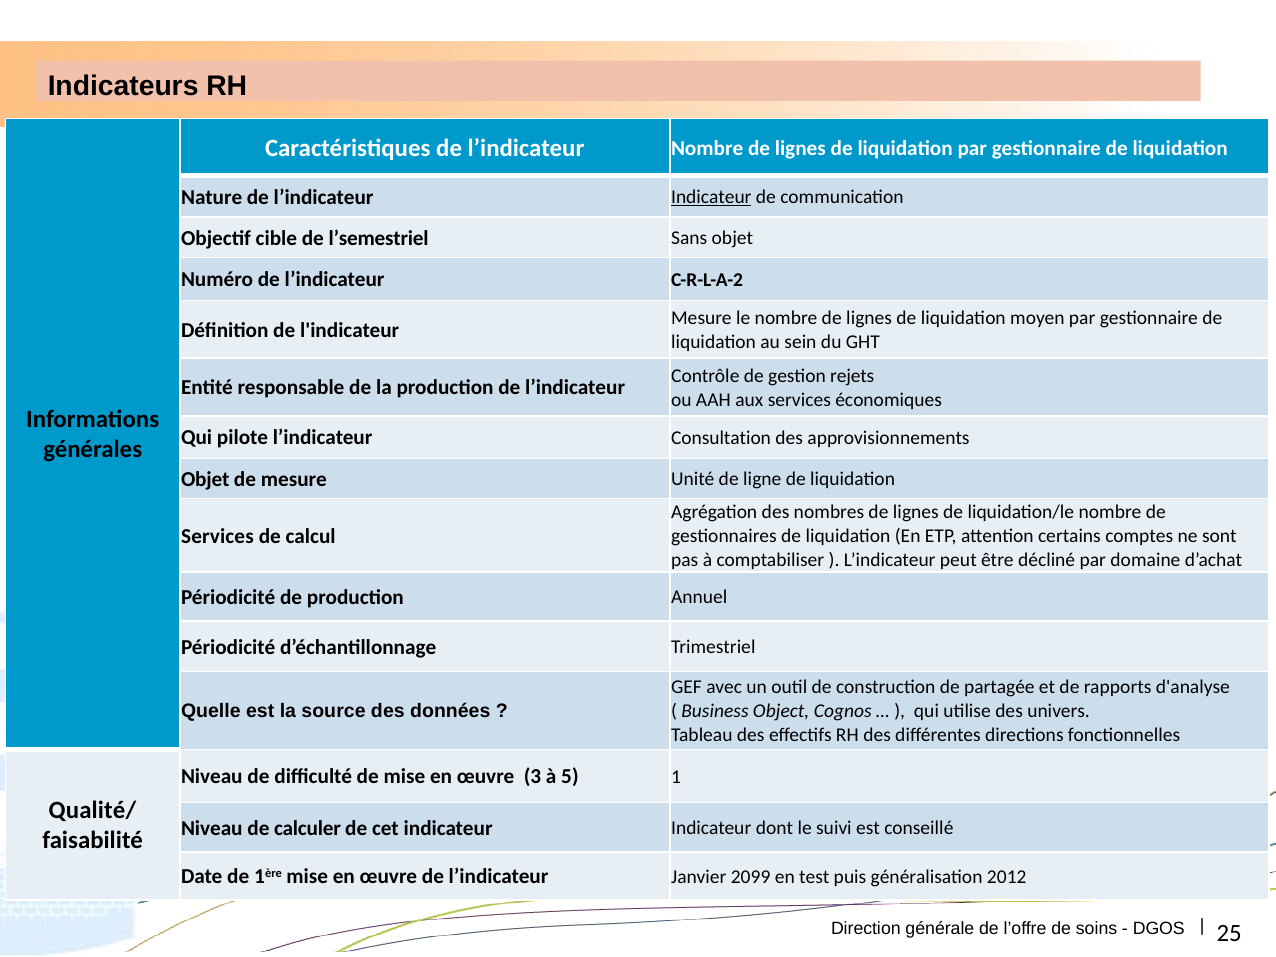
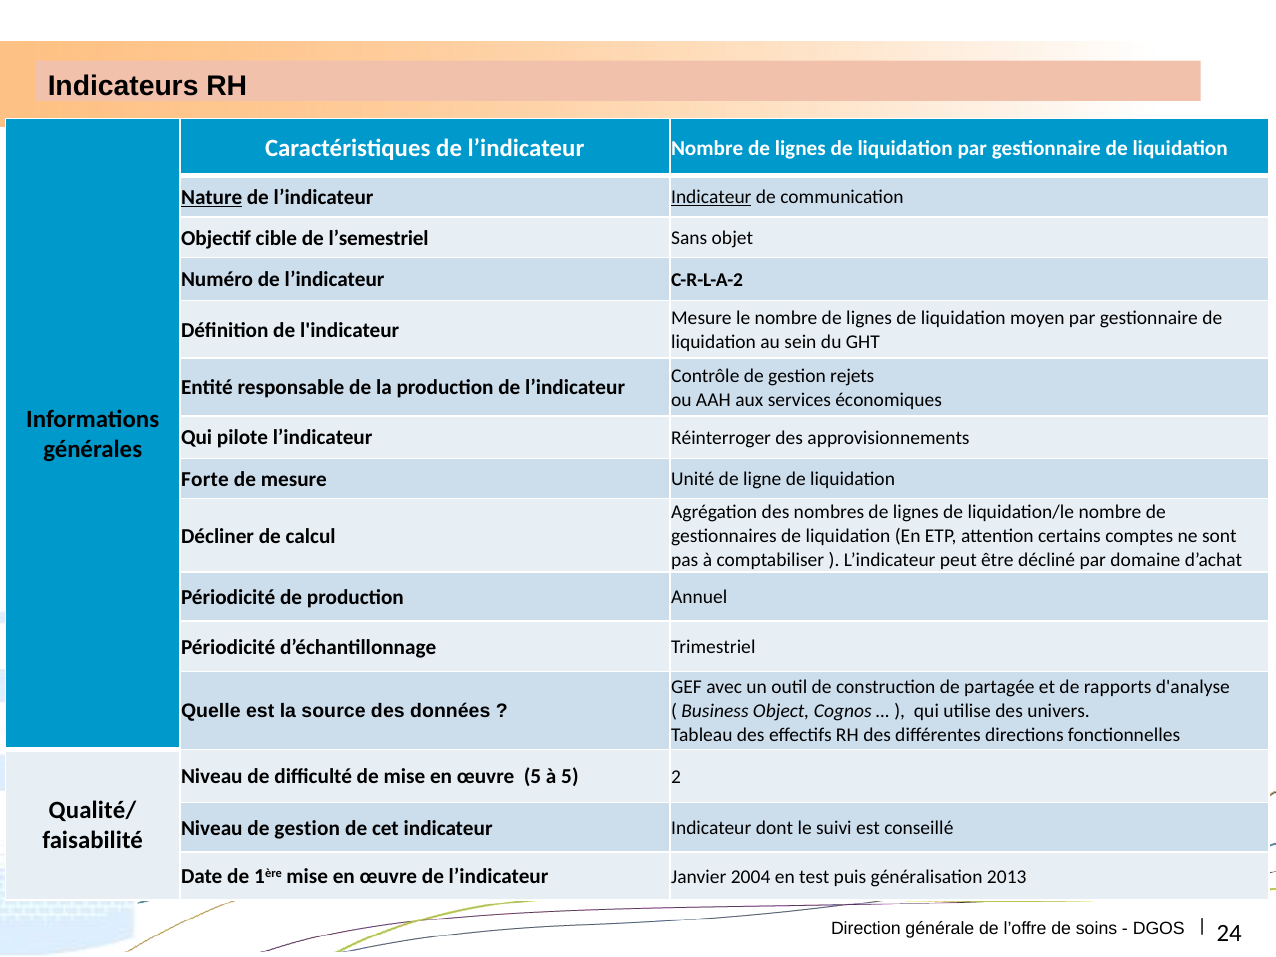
Nature underline: none -> present (212, 197)
Consultation: Consultation -> Réinterroger (721, 438)
Objet: Objet -> Forte (205, 479)
Services: Services -> Décliner (218, 536)
œuvre 3: 3 -> 5 (533, 777)
1: 1 -> 2 (676, 777)
Niveau de calculer: calculer -> gestion (307, 828)
2099: 2099 -> 2004 (751, 877)
2012: 2012 -> 2013 (1007, 877)
25: 25 -> 24 (1229, 933)
